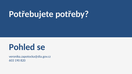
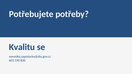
Pohled: Pohled -> Kvalitu (22, 47)
